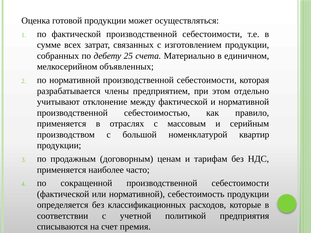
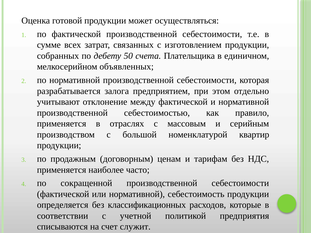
25: 25 -> 50 (128, 56)
Материально: Материально -> Плательщика (189, 56)
члены: члены -> залога (117, 91)
премия: премия -> служит (135, 227)
